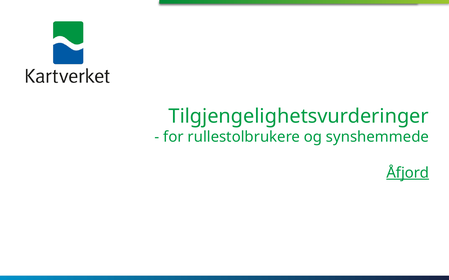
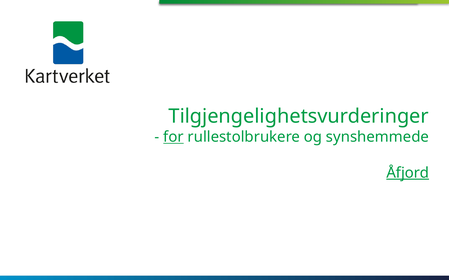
for underline: none -> present (174, 137)
